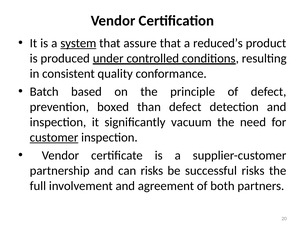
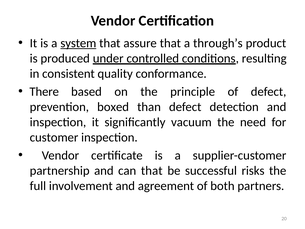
reduced’s: reduced’s -> through’s (218, 43)
Batch: Batch -> There (44, 92)
customer underline: present -> none (54, 137)
can risks: risks -> that (152, 171)
